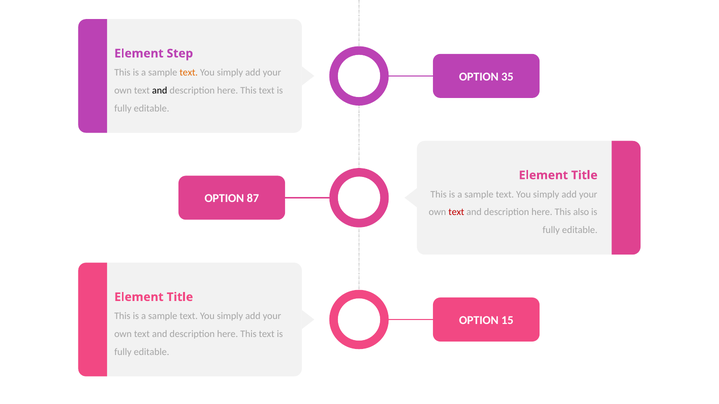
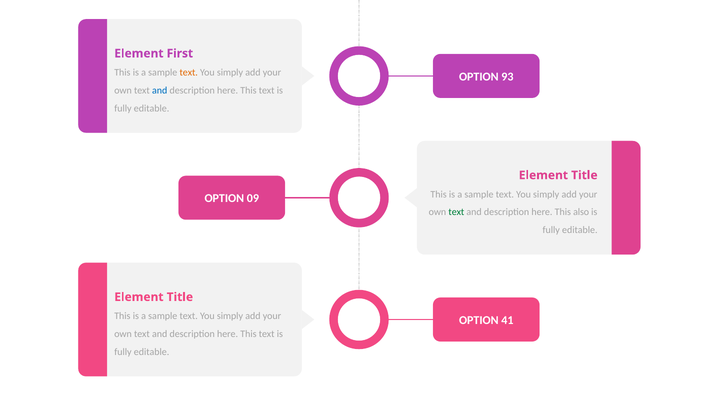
Step: Step -> First (180, 54)
35: 35 -> 93 (507, 77)
and colour: black -> blue (160, 90)
87: 87 -> 09 (253, 199)
text colour: red -> green (456, 212)
15: 15 -> 41 (507, 321)
